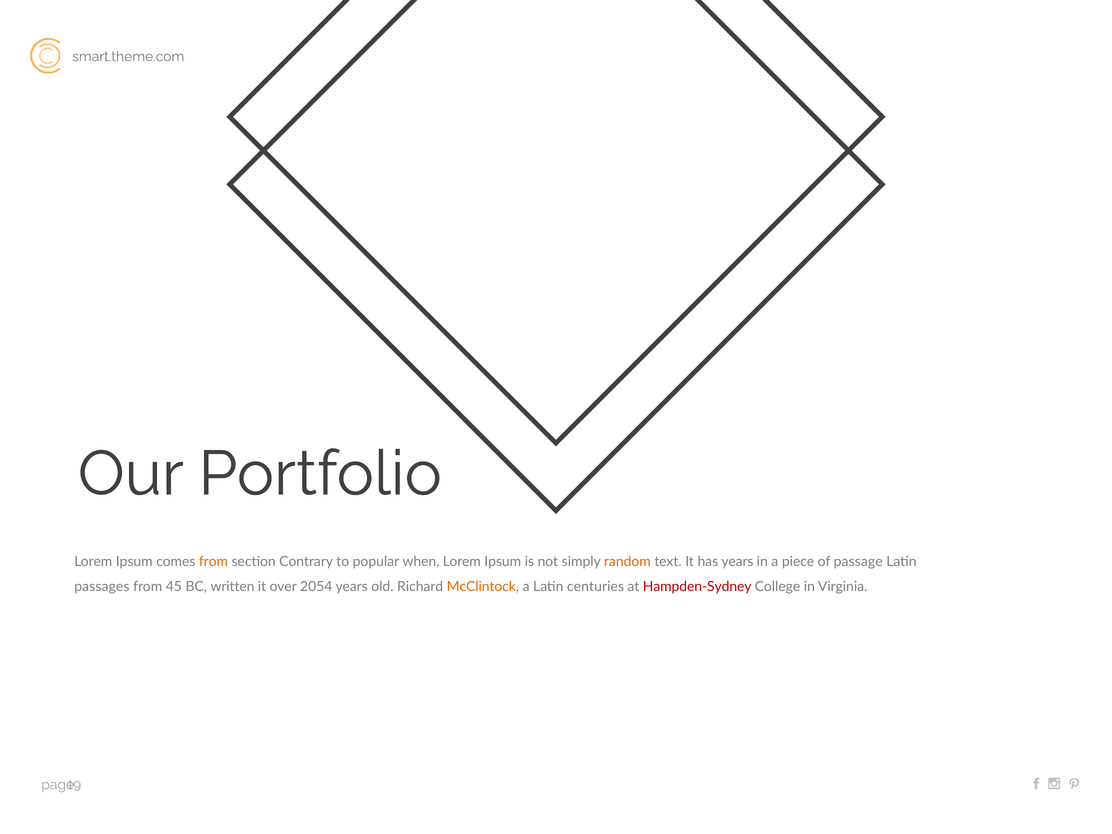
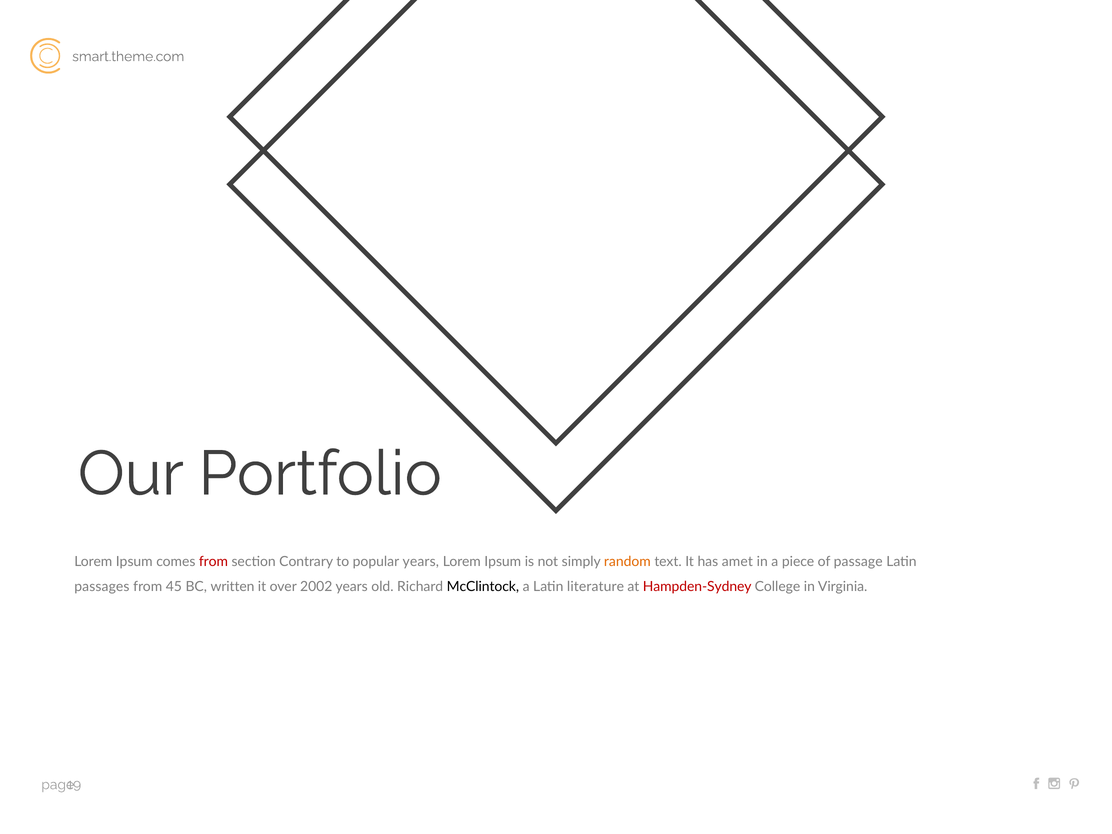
from colour: orange -> red (213, 562)
popular when: when -> years (421, 562)
has years: years -> amet (737, 562)
2054: 2054 -> 2002 (316, 587)
McClintock colour: orange -> black (483, 587)
centuries: centuries -> literature (596, 587)
